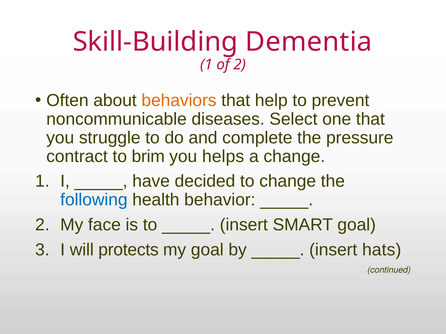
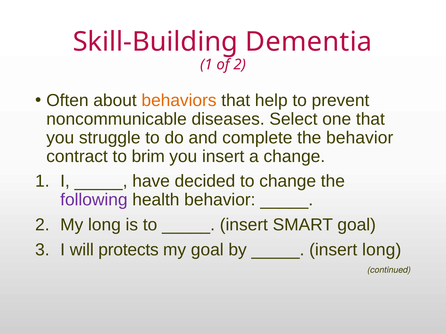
the pressure: pressure -> behavior (360, 138)
you helps: helps -> insert (223, 157)
following colour: blue -> purple (94, 200)
My face: face -> long (104, 225)
insert hats: hats -> long (382, 250)
